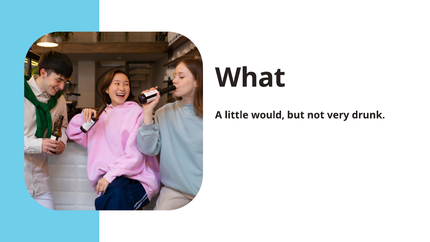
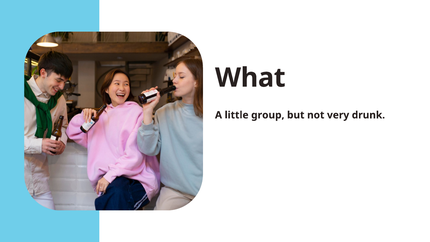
would: would -> group (268, 115)
